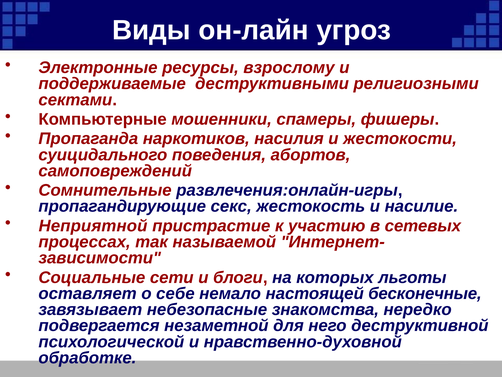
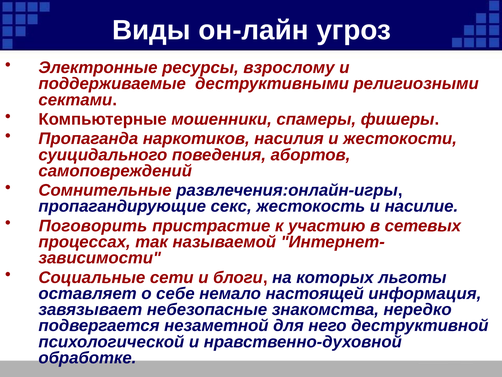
Неприятной: Неприятной -> Поговорить (93, 226)
бесконечные: бесконечные -> информация (425, 293)
